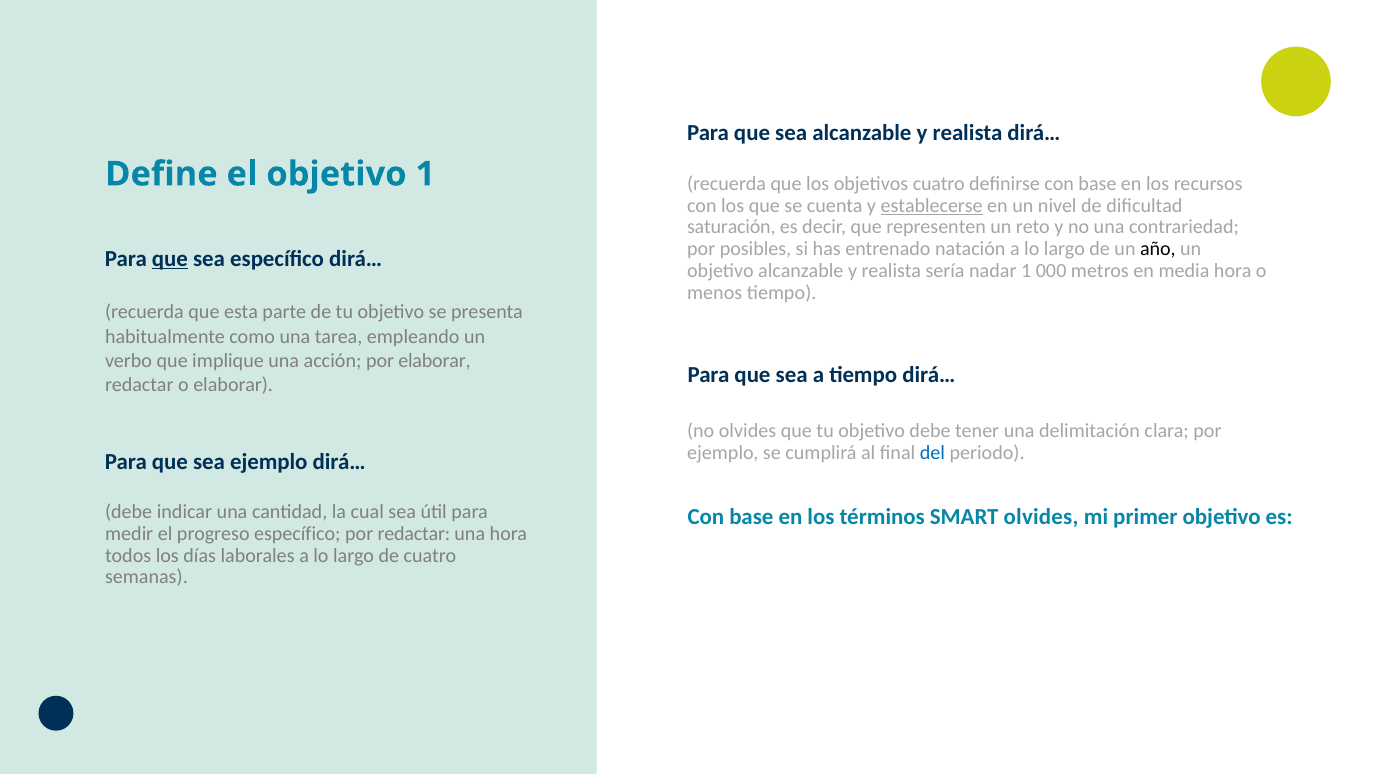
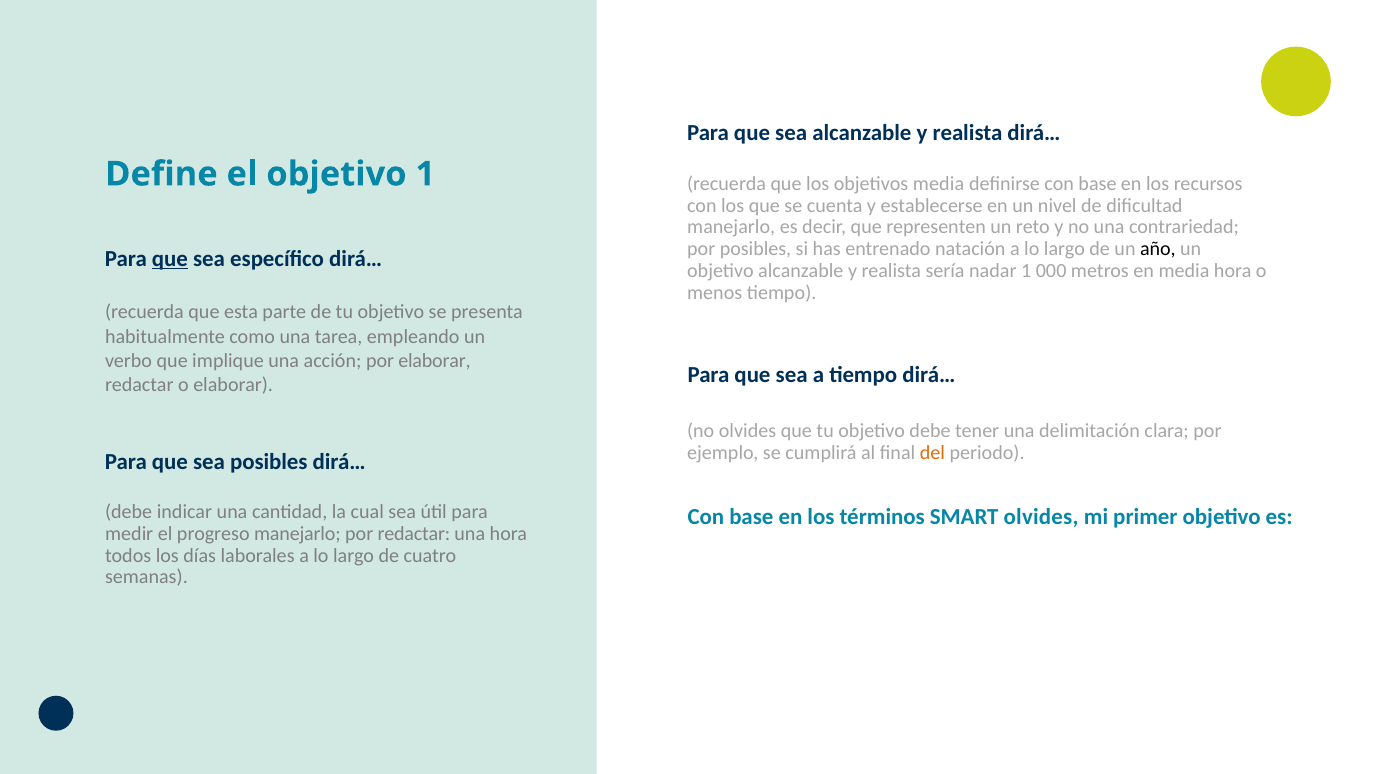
objetivos cuatro: cuatro -> media (939, 184)
establecerse underline: present -> none (932, 206)
saturación: saturación -> manejarlo (731, 227)
del colour: blue -> orange (932, 453)
sea ejemplo: ejemplo -> posibles (269, 462)
progreso específico: específico -> manejarlo (297, 534)
